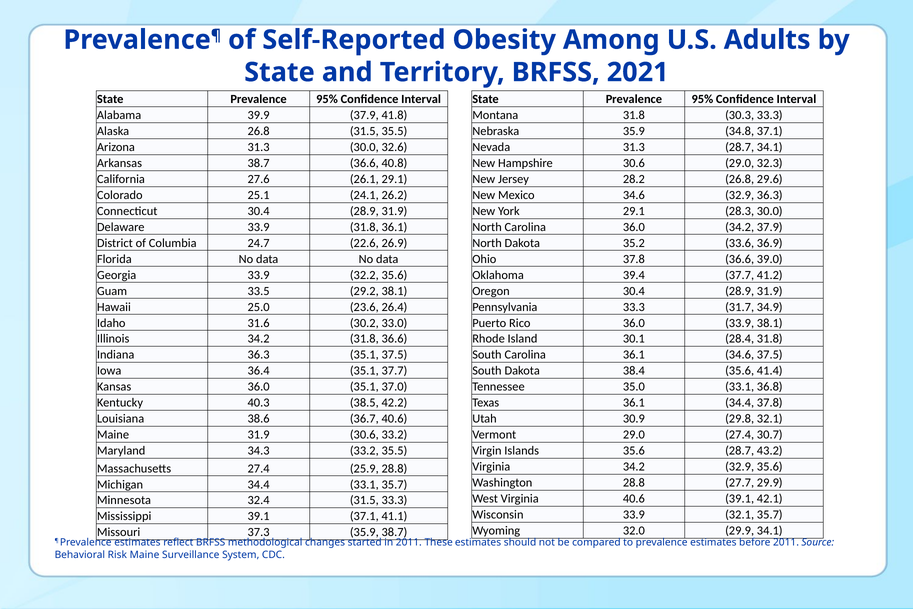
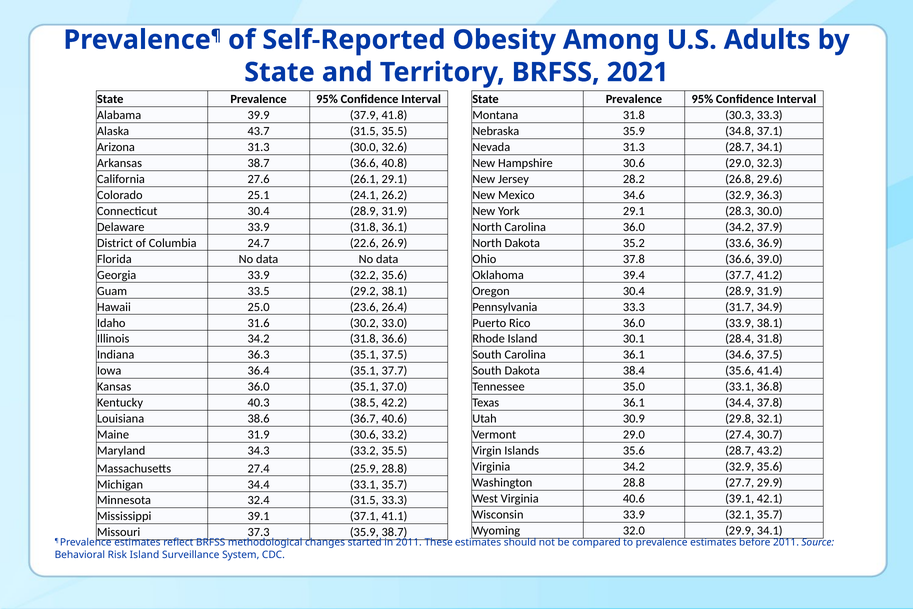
Alaska 26.8: 26.8 -> 43.7 (259, 131)
Risk Maine: Maine -> Island (144, 554)
